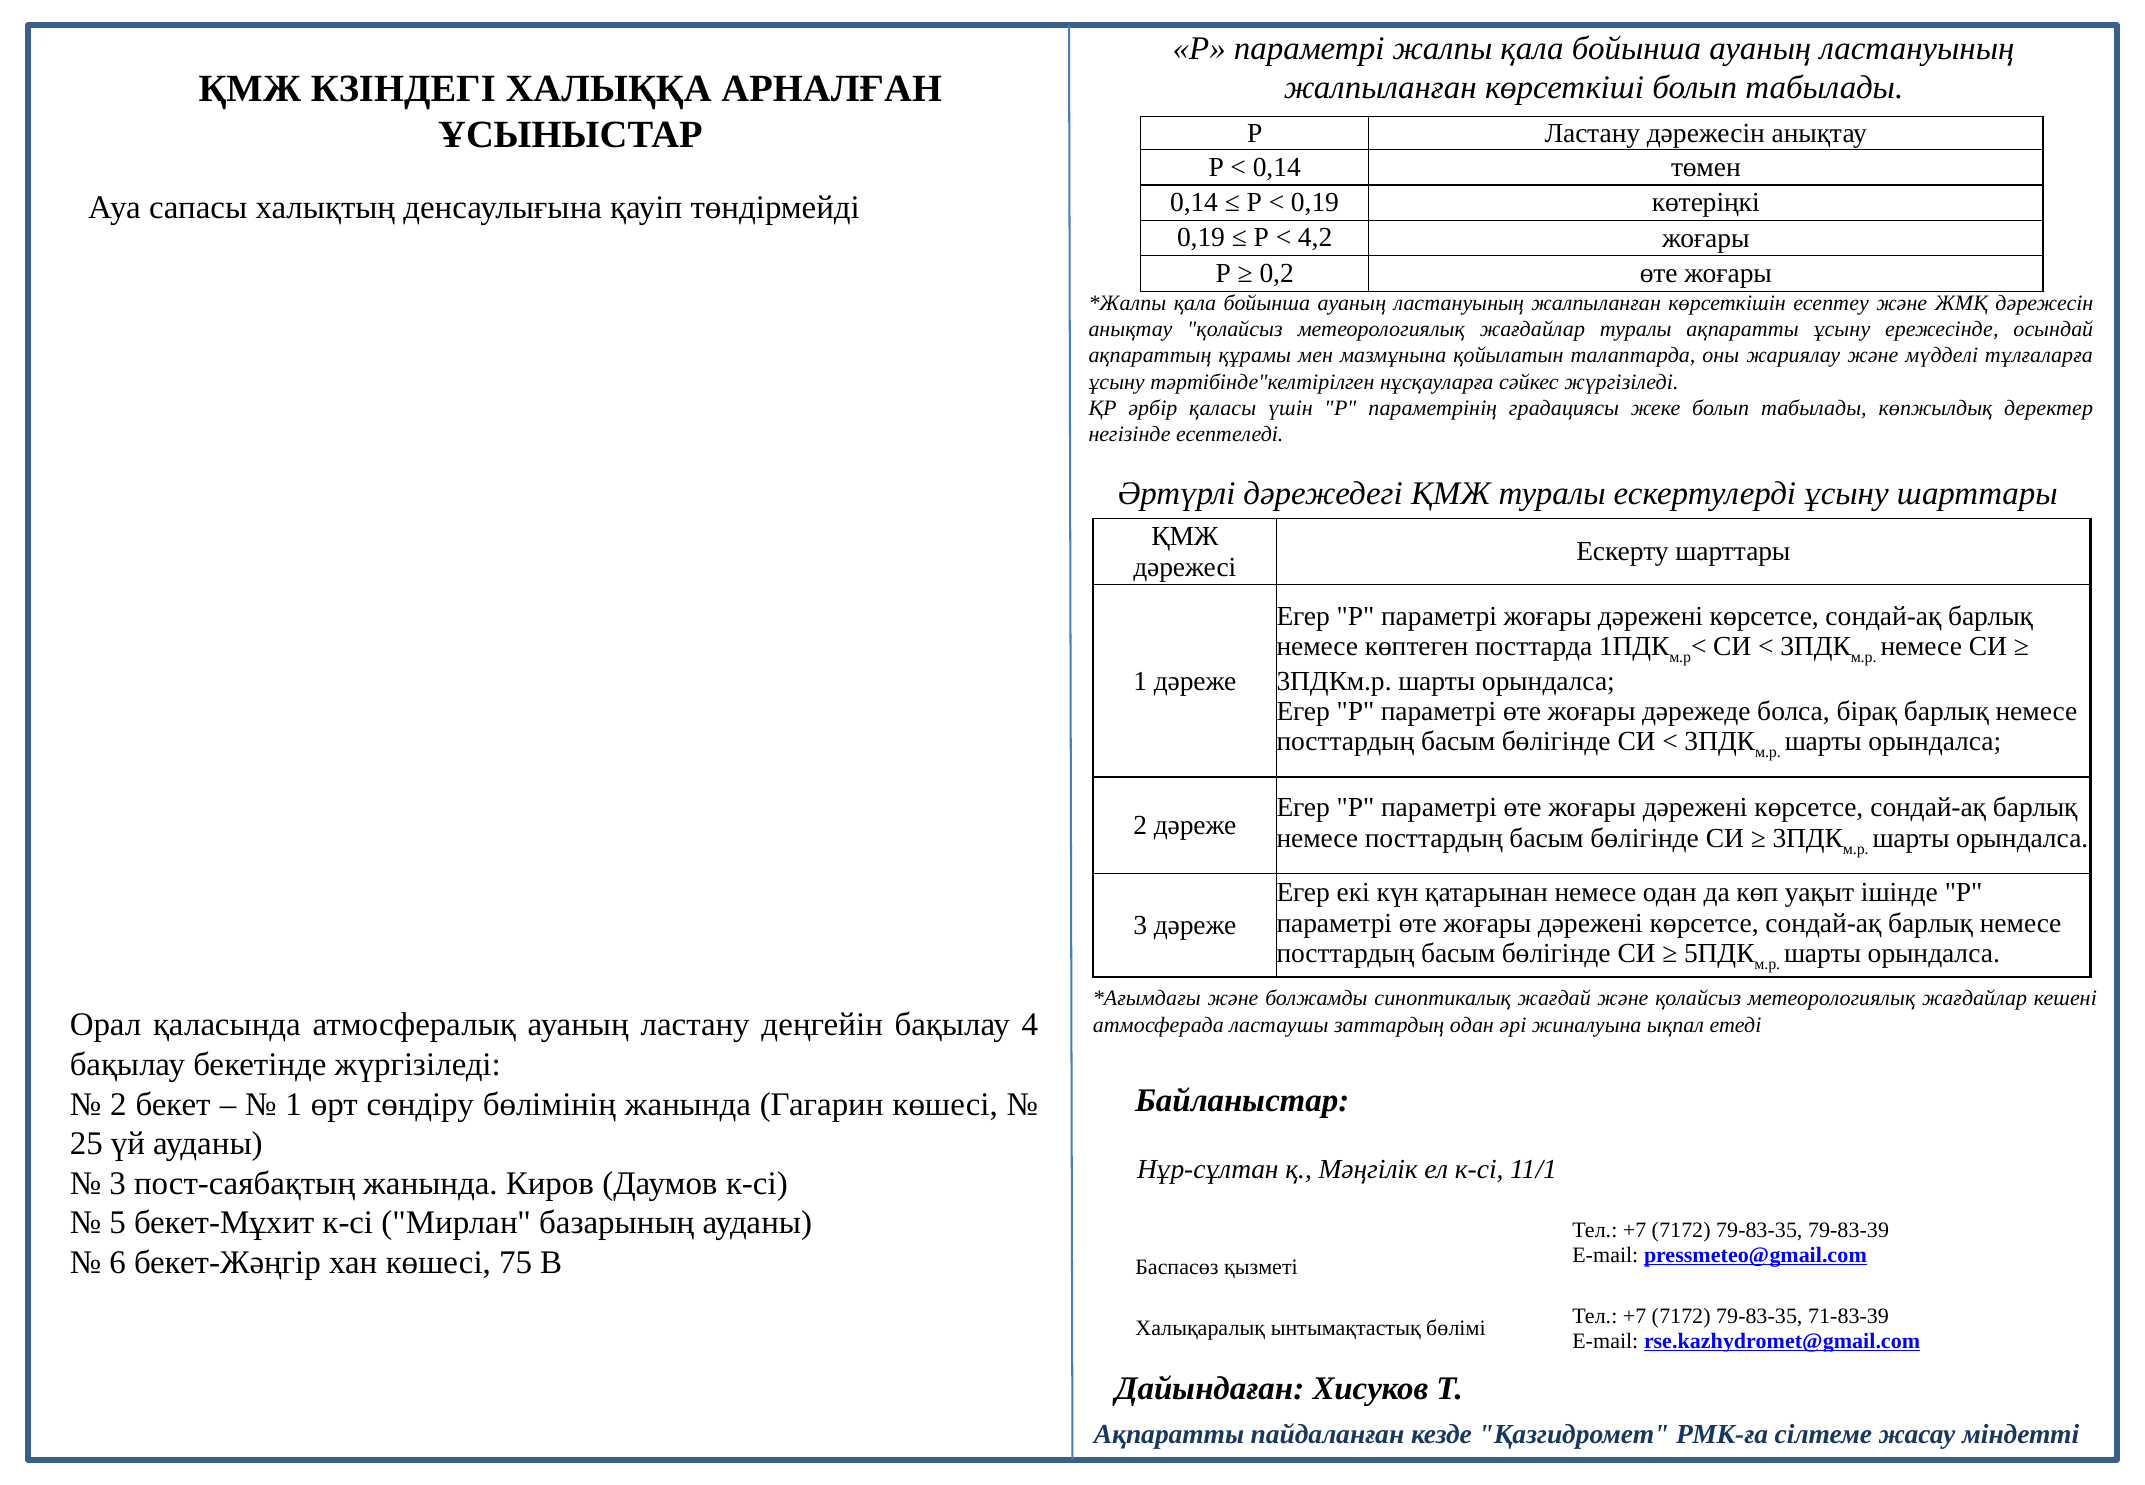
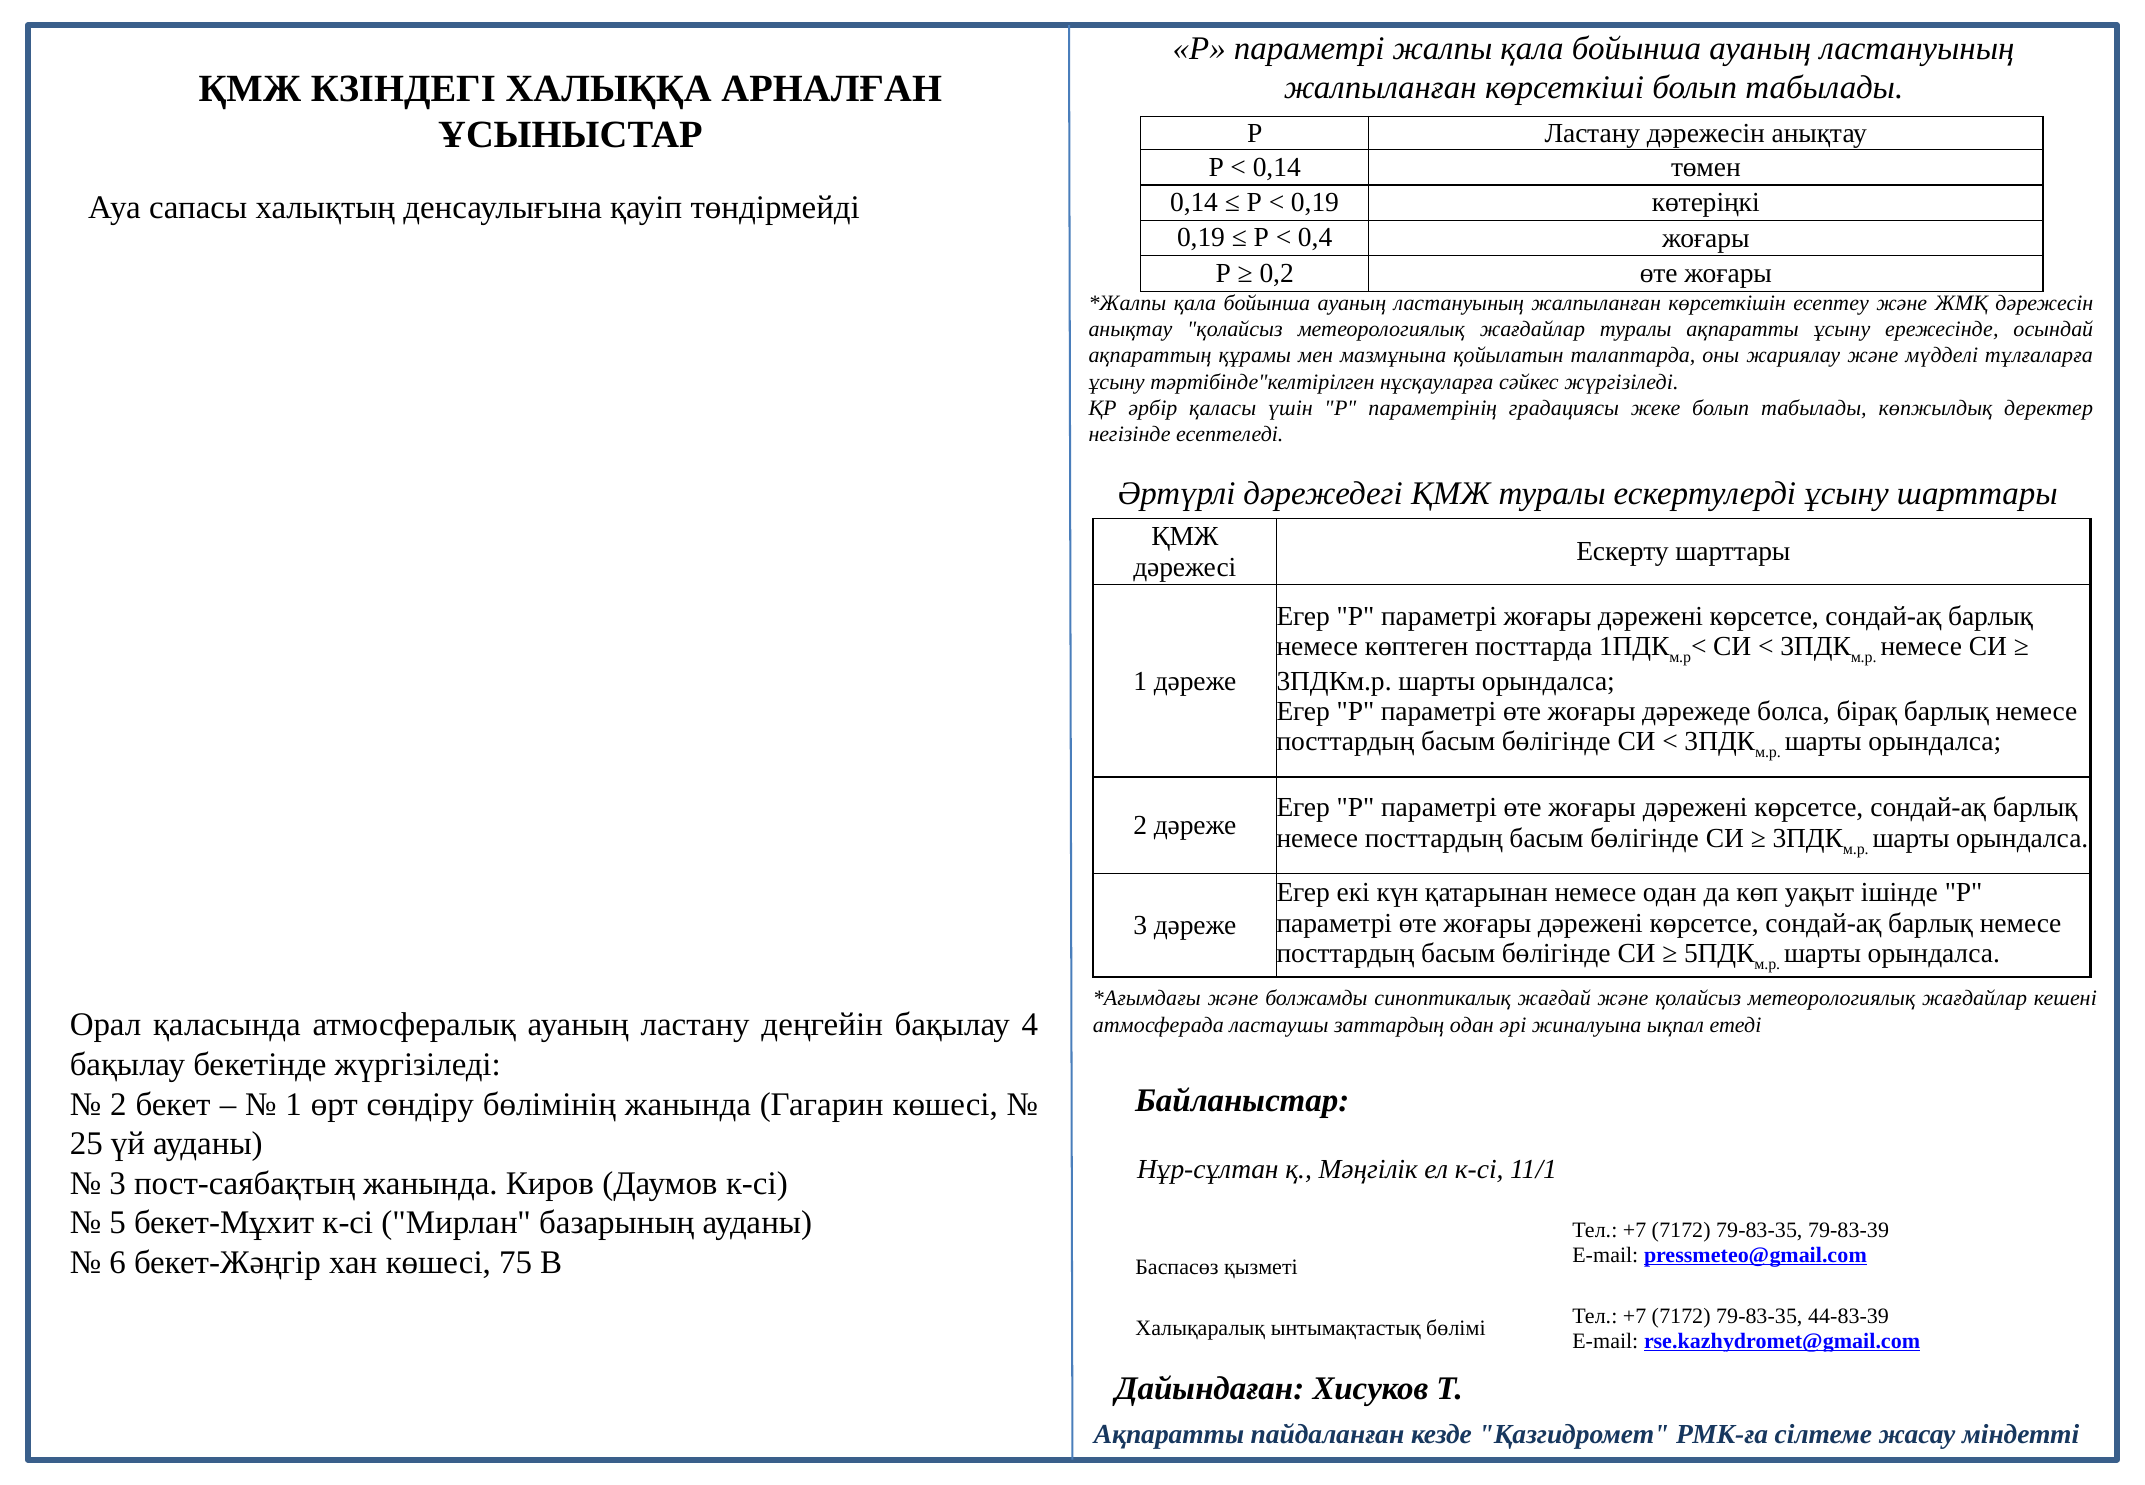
4,2: 4,2 -> 0,4 (1315, 238)
71-83-39: 71-83-39 -> 44-83-39 (1849, 1316)
